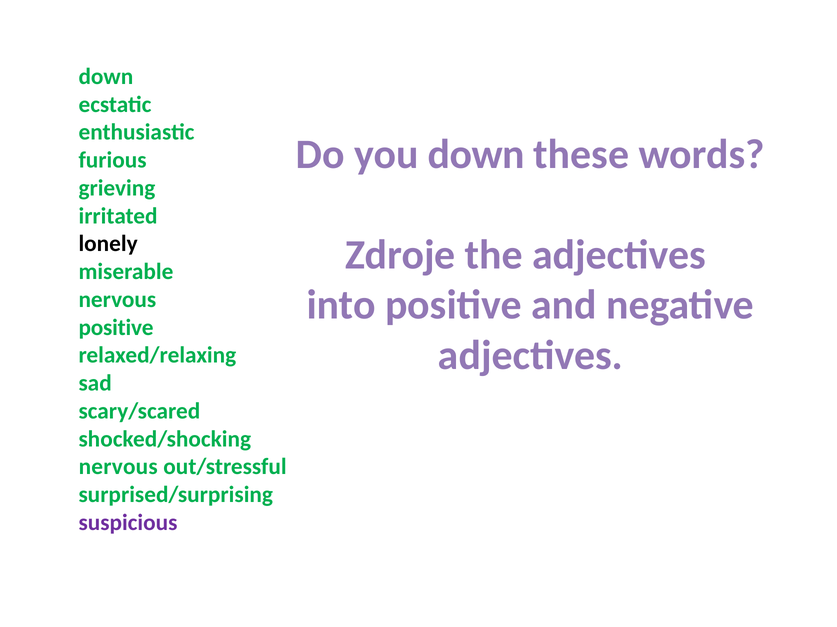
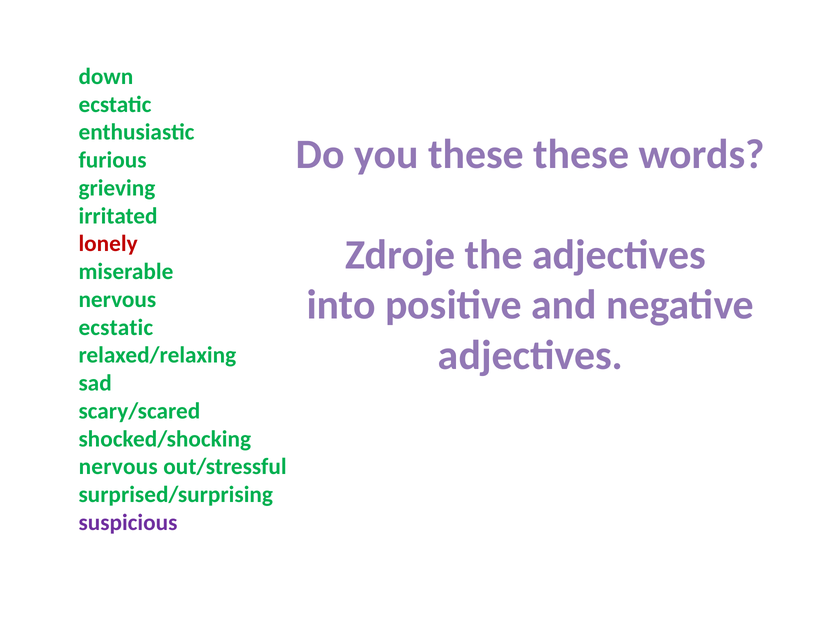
you down: down -> these (476, 155)
lonely colour: black -> red (108, 244)
positive: positive -> ecstatic (116, 328)
